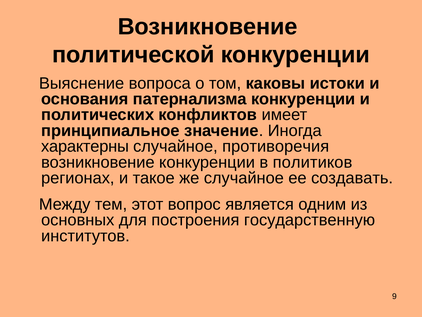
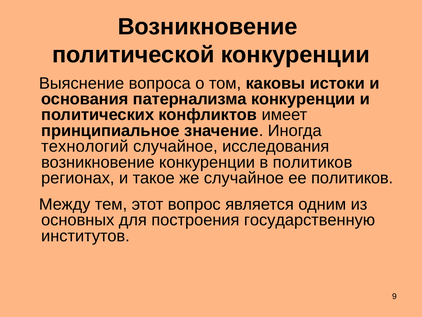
характерны: характерны -> технологий (85, 146)
противоречия: противоречия -> исследования (276, 146)
ее создавать: создавать -> политиков (352, 178)
